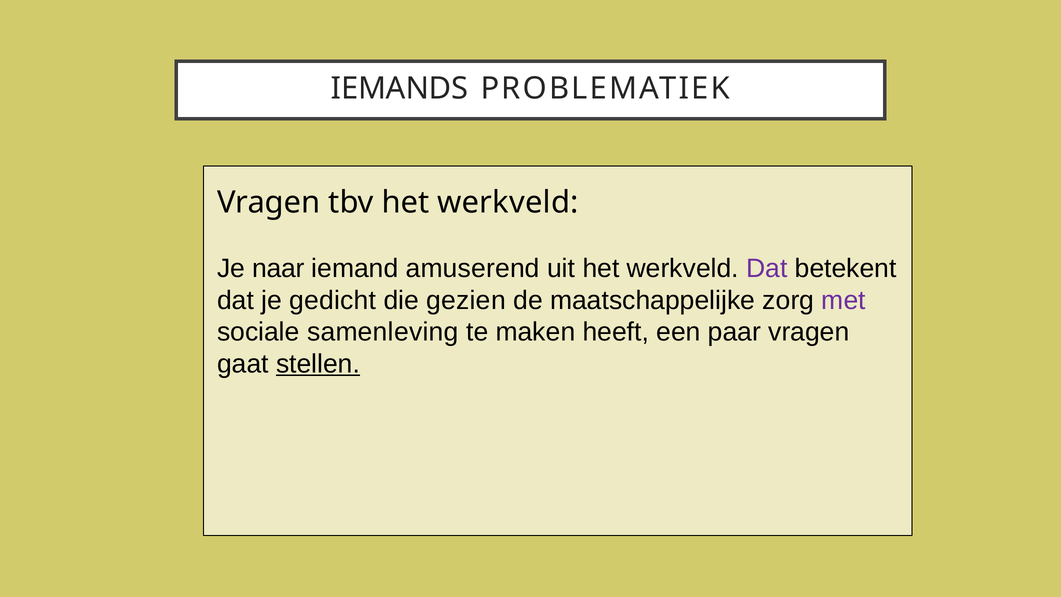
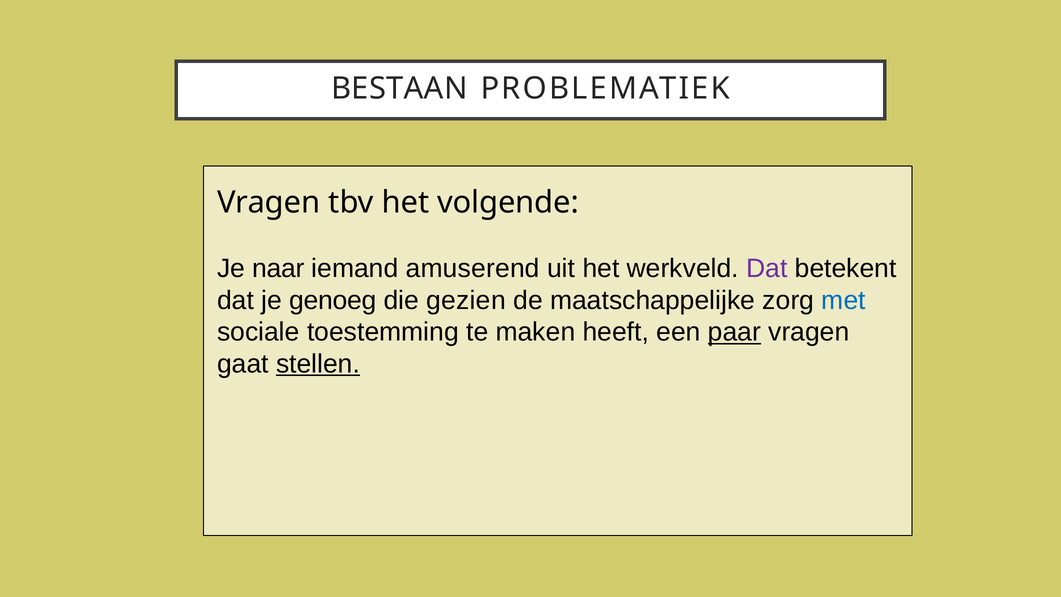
IEMANDS: IEMANDS -> BESTAAN (399, 88)
tbv het werkveld: werkveld -> volgende (508, 202)
gedicht: gedicht -> genoeg (333, 300)
met colour: purple -> blue (844, 300)
samenleving: samenleving -> toestemming (383, 332)
paar underline: none -> present (734, 332)
